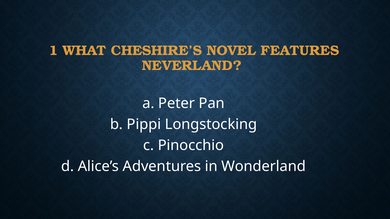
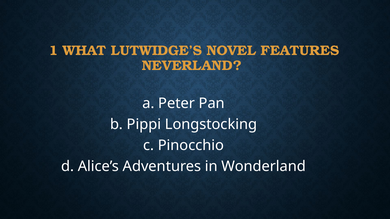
CHESHIRE’S: CHESHIRE’S -> LUTWIDGE’S (156, 51)
